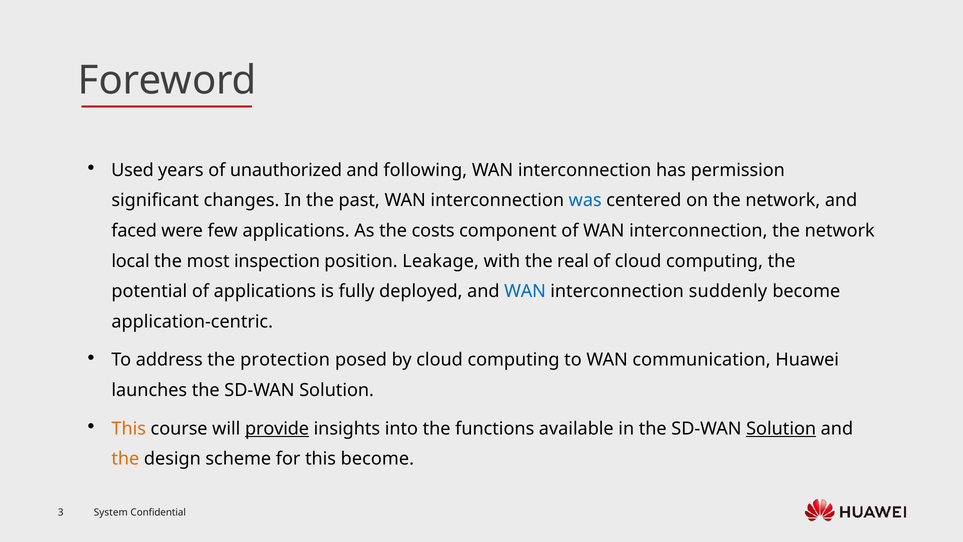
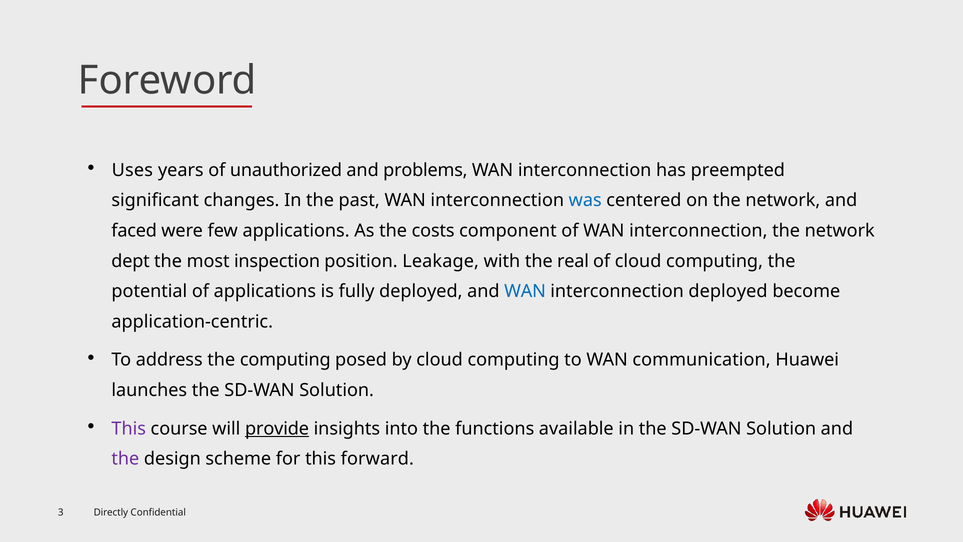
Used: Used -> Uses (132, 170)
following: following -> problems (425, 170)
permission: permission -> preempted (738, 170)
local: local -> dept (131, 261)
interconnection suddenly: suddenly -> deployed (728, 291)
the protection: protection -> computing (285, 360)
This colour: orange -> purple (129, 428)
Solution underline: present -> none (781, 428)
the colour: orange -> purple (125, 459)
this become: become -> forward (377, 459)
System: System -> Directly (111, 512)
